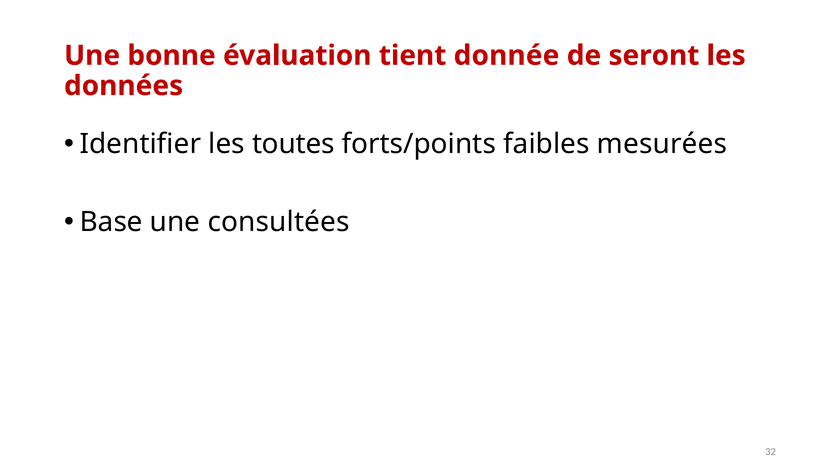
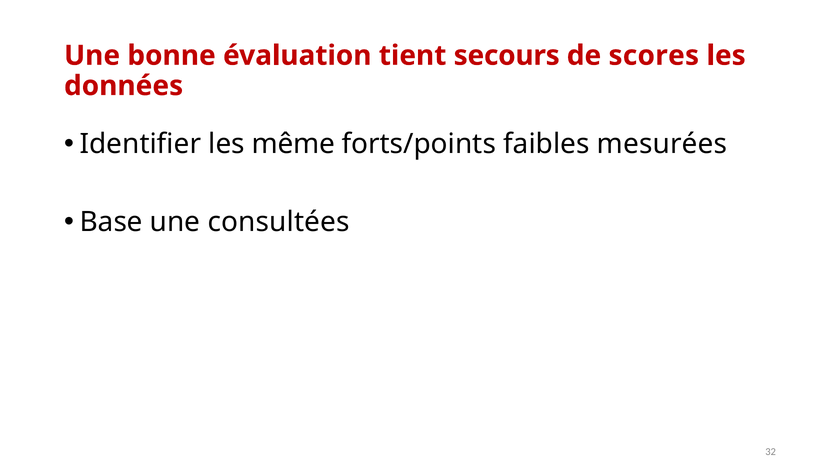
donnée: donnée -> secours (507, 55)
seront: seront -> scores (654, 55)
toutes: toutes -> même (293, 144)
